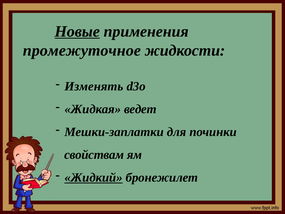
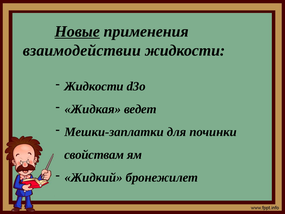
промежуточное: промежуточное -> взаимодействии (82, 50)
Изменять: Изменять -> Жидкости (94, 86)
Жидкий underline: present -> none (93, 177)
